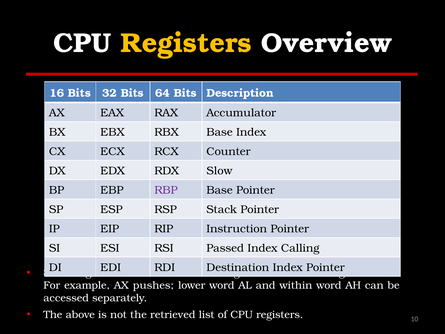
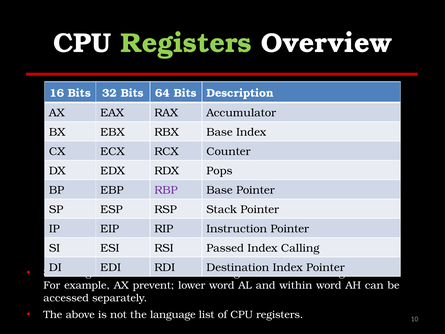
Registers colour: yellow -> light green (186, 43)
Slow: Slow -> Pops (219, 171)
pushes: pushes -> prevent (153, 285)
retrieved: retrieved -> language (173, 314)
